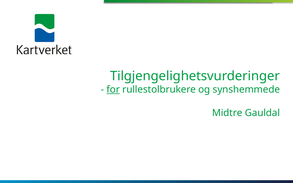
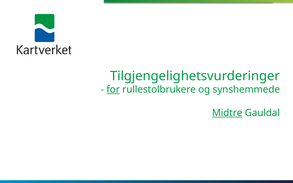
Midtre underline: none -> present (227, 113)
